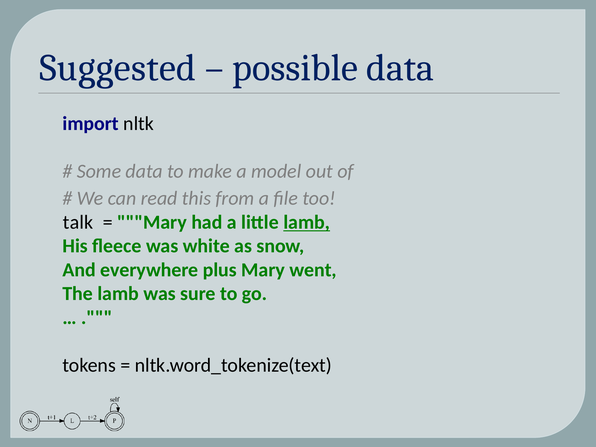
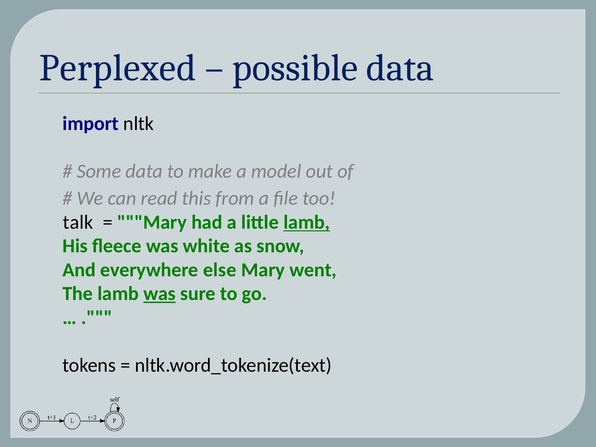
Suggested: Suggested -> Perplexed (118, 68)
plus: plus -> else (220, 270)
was underline: none -> present (160, 294)
